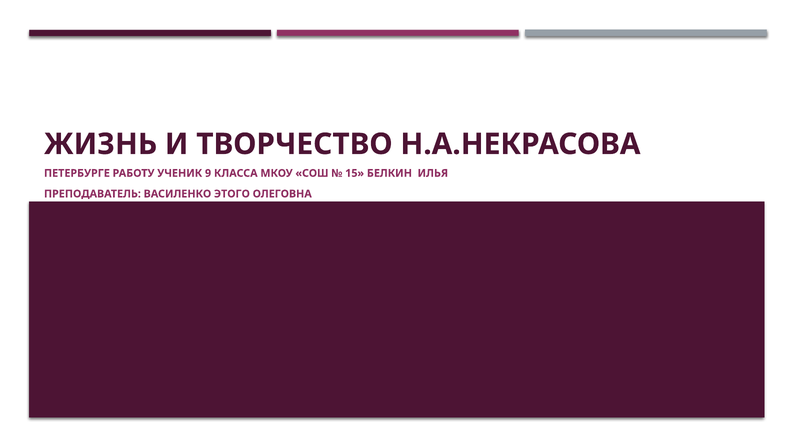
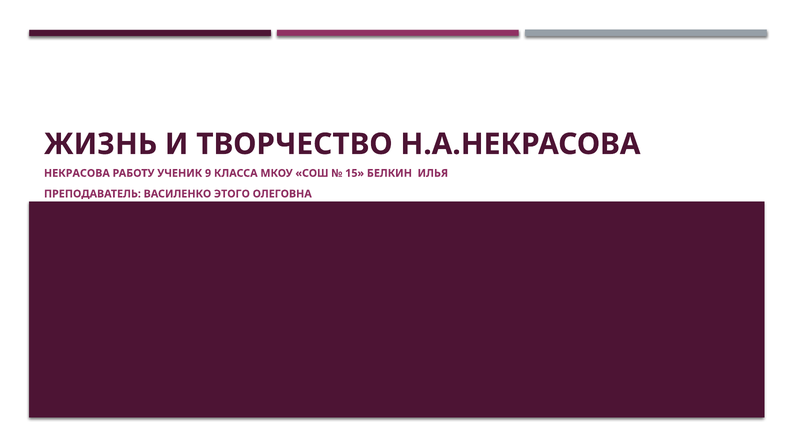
ПЕТЕРБУРГЕ: ПЕТЕРБУРГЕ -> НЕКРАСОВА (77, 173)
